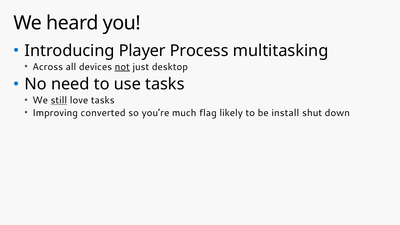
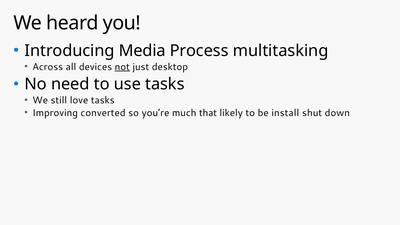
Player: Player -> Media (142, 51)
still underline: present -> none (59, 100)
flag: flag -> that (208, 113)
